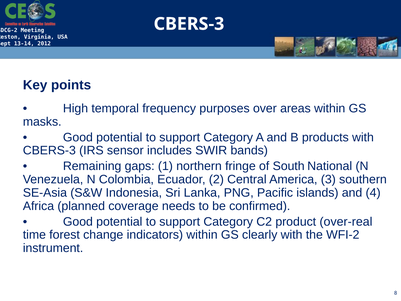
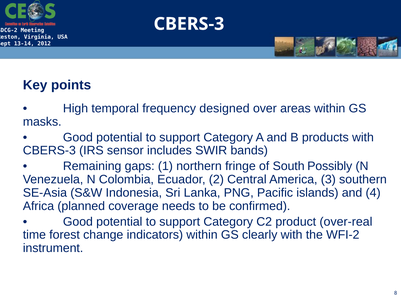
purposes: purposes -> designed (224, 108)
National: National -> Possibly (330, 166)
